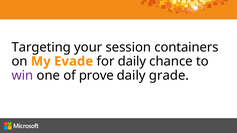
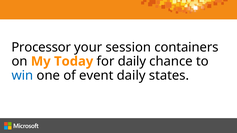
Targeting: Targeting -> Processor (41, 47)
Evade: Evade -> Today (74, 61)
win colour: purple -> blue (22, 76)
prove: prove -> event (96, 76)
grade: grade -> states (169, 76)
